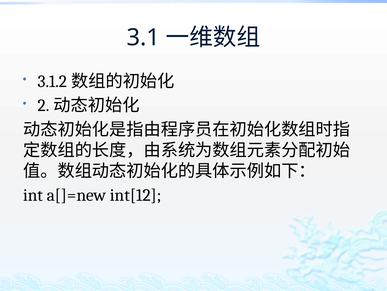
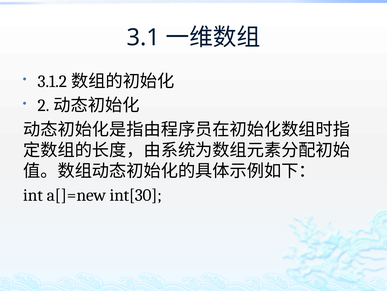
int[12: int[12 -> int[30 (136, 195)
